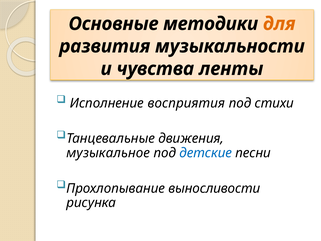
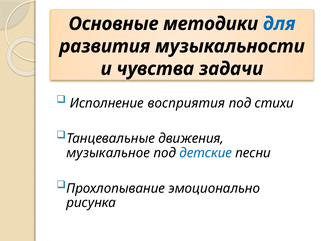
для colour: orange -> blue (279, 24)
ленты: ленты -> задачи (231, 69)
выносливости: выносливости -> эмоционально (214, 188)
